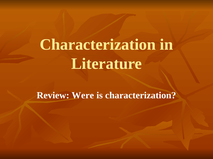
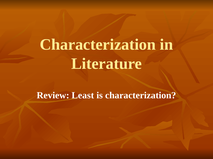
Were: Were -> Least (83, 96)
